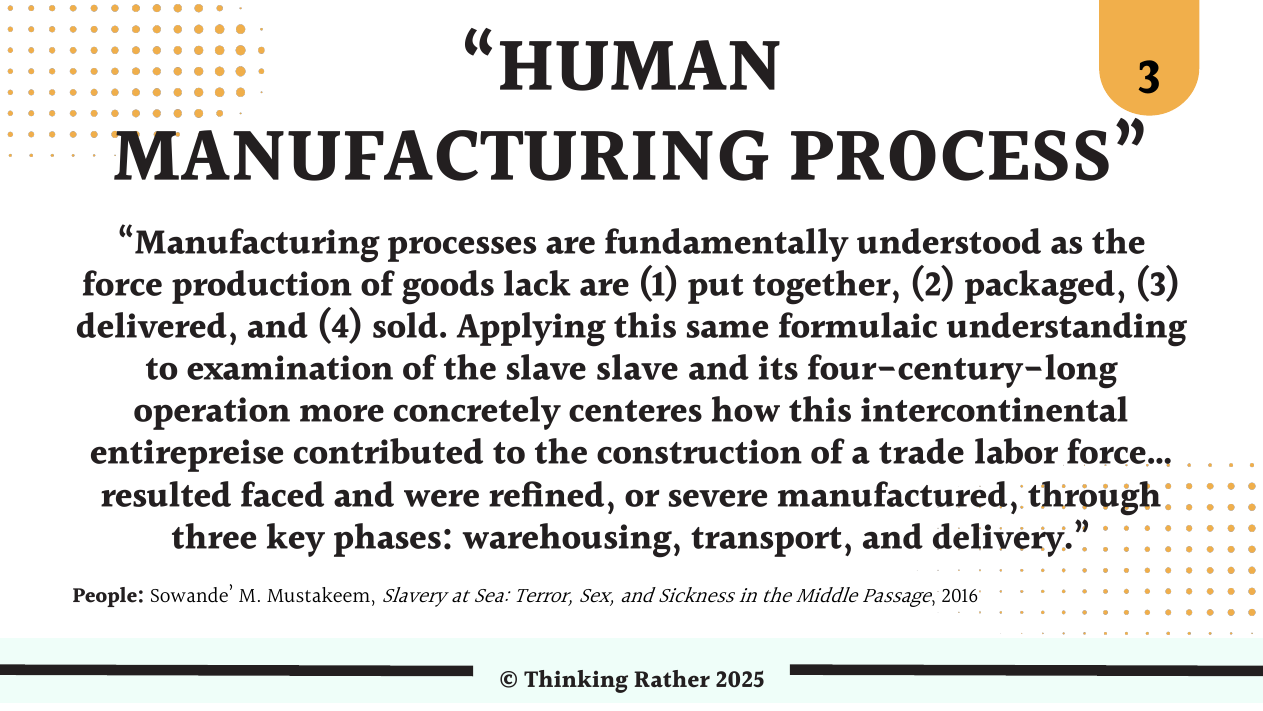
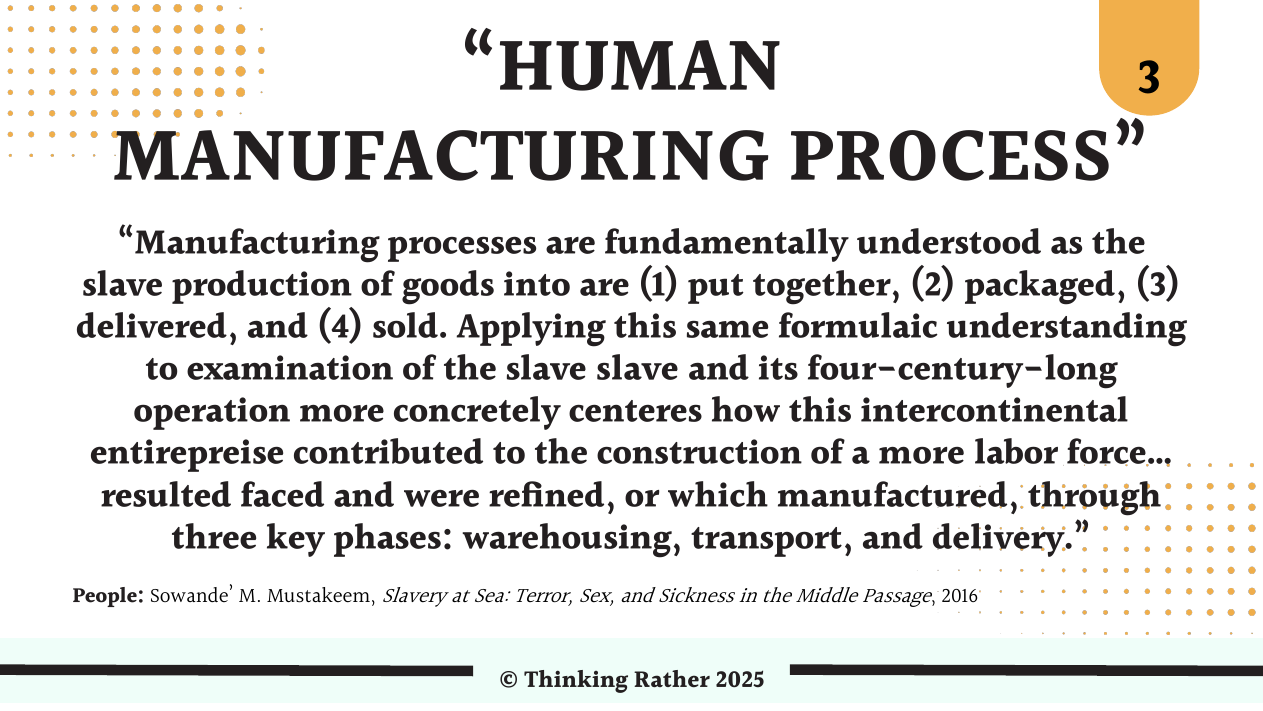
force: force -> slave (123, 286)
lack: lack -> into (537, 286)
a trade: trade -> more (922, 454)
severe: severe -> which (718, 496)
